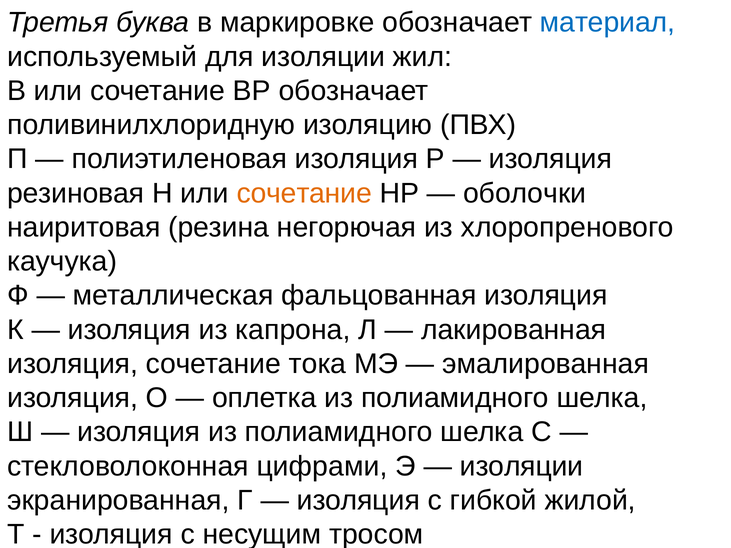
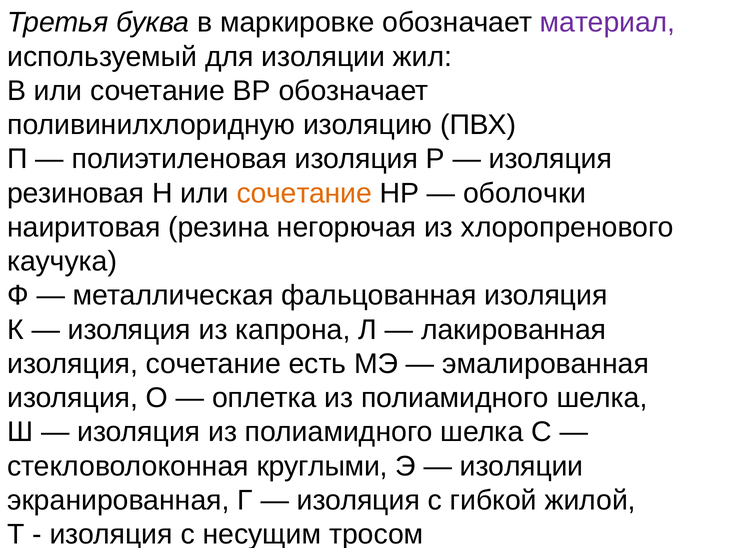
материал colour: blue -> purple (608, 23)
тока: тока -> есть (318, 364)
цифрами: цифрами -> круглыми (322, 466)
